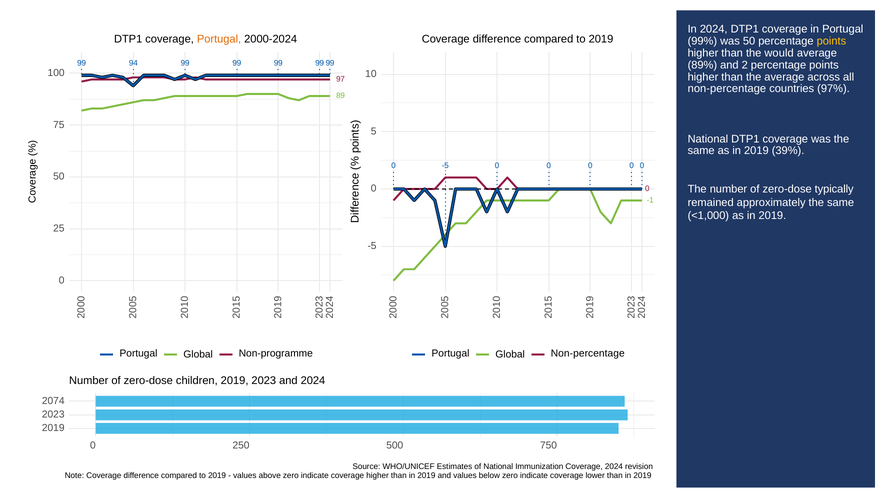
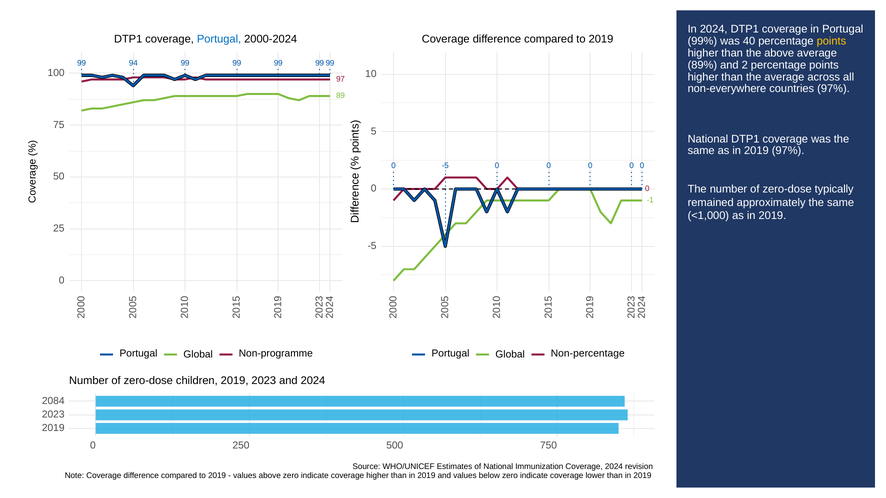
Portugal colour: orange -> blue (219, 39)
was 50: 50 -> 40 (749, 41)
the would: would -> above (779, 53)
non-percentage: non-percentage -> non-everywhere (727, 89)
2019 39%: 39% -> 97% (788, 151)
2074: 2074 -> 2084 (53, 401)
